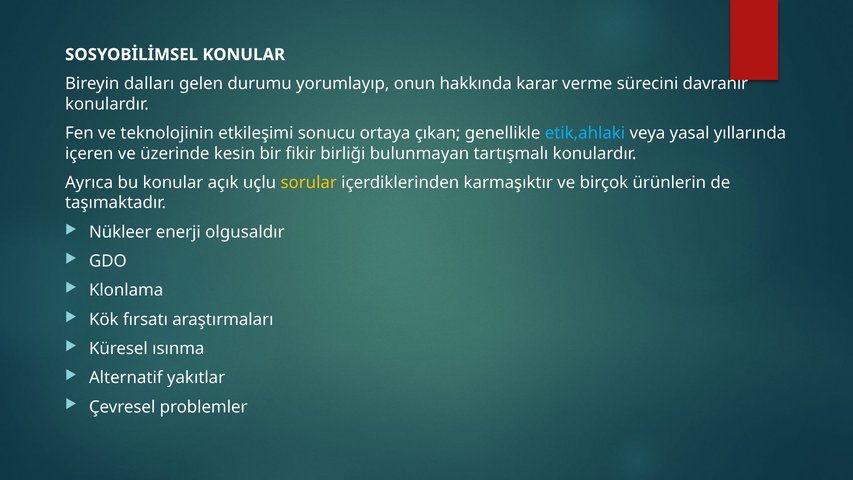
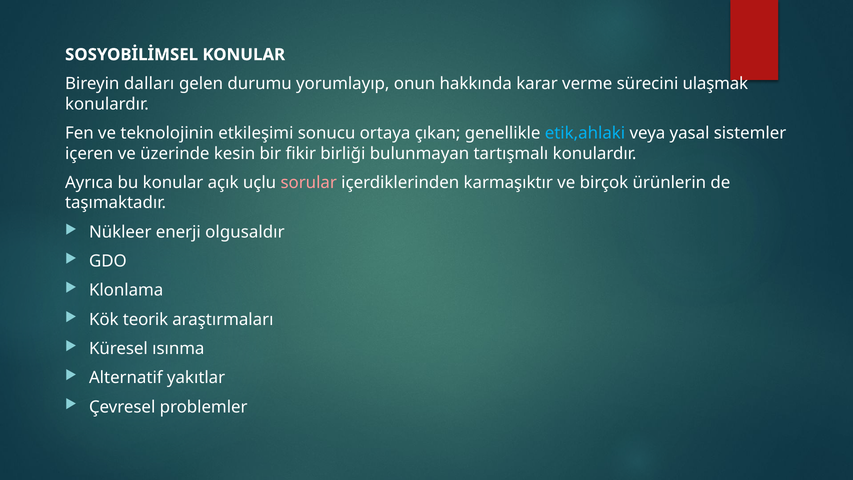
davranır: davranır -> ulaşmak (715, 84)
yıllarında: yıllarında -> sistemler (750, 133)
sorular colour: yellow -> pink (309, 183)
fırsatı: fırsatı -> teorik (146, 319)
